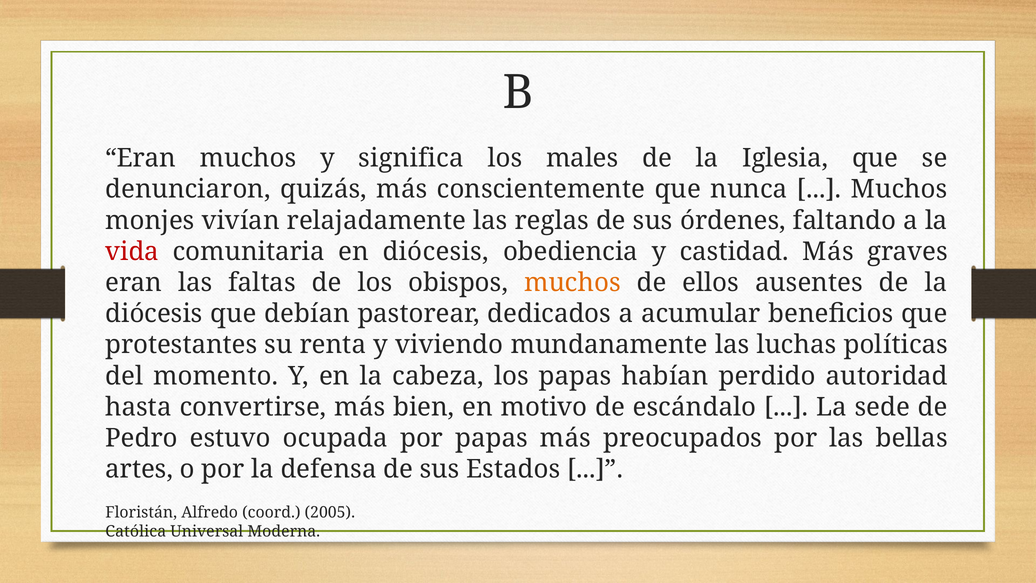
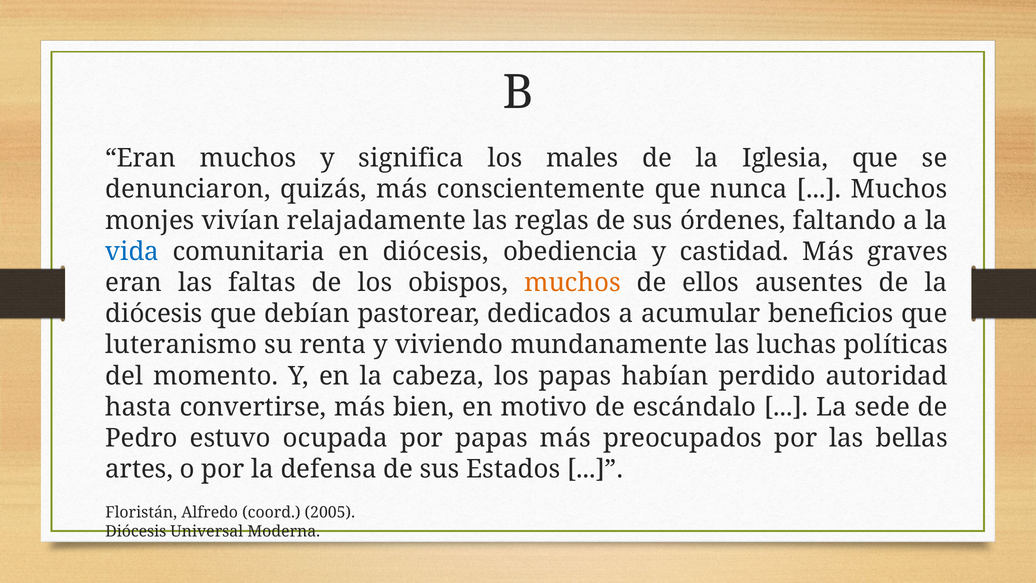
vida colour: red -> blue (132, 252)
protestantes: protestantes -> luteranismo (181, 345)
Católica: Católica -> Diócesis (136, 531)
